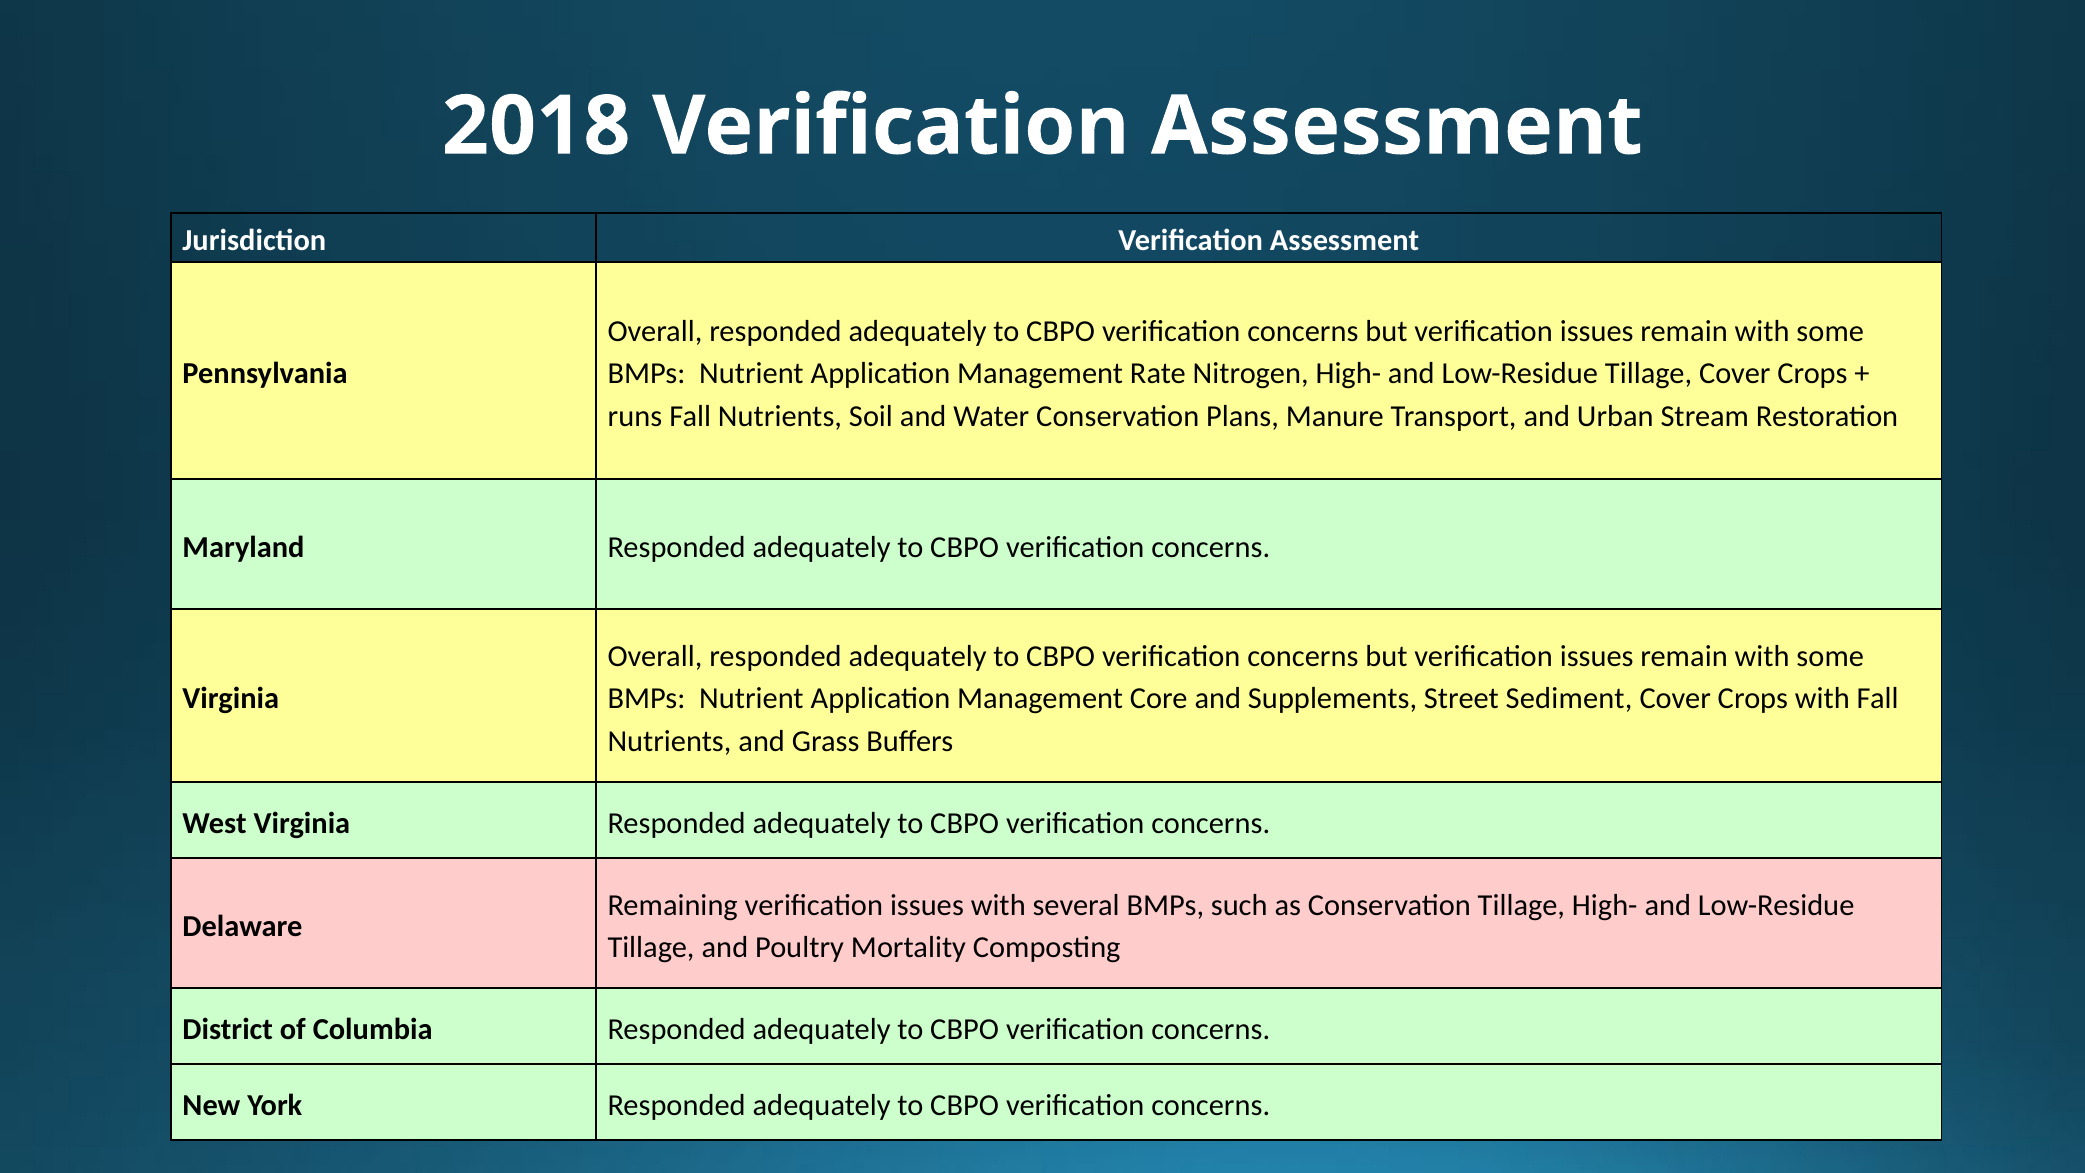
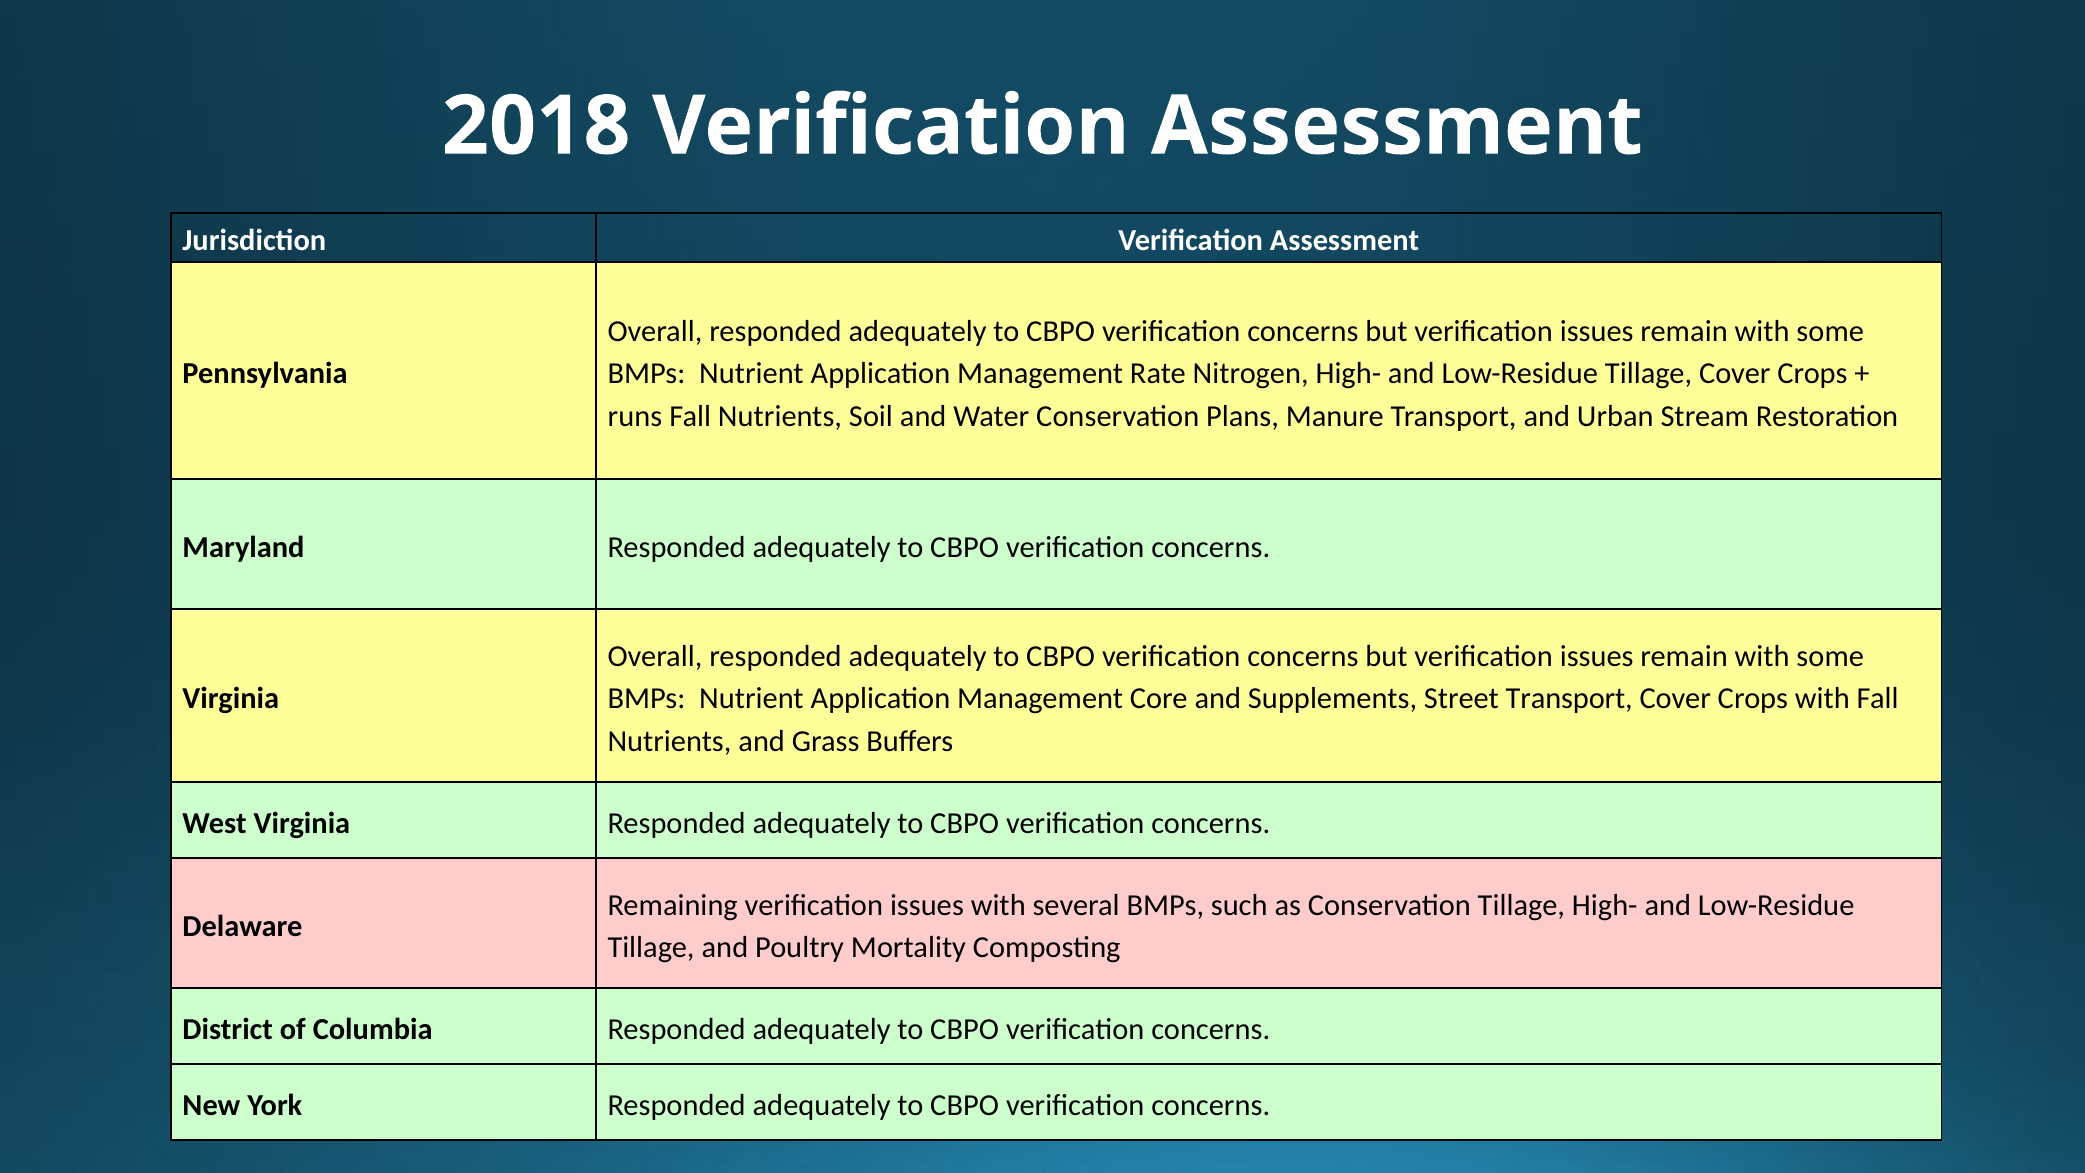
Street Sediment: Sediment -> Transport (1569, 699)
